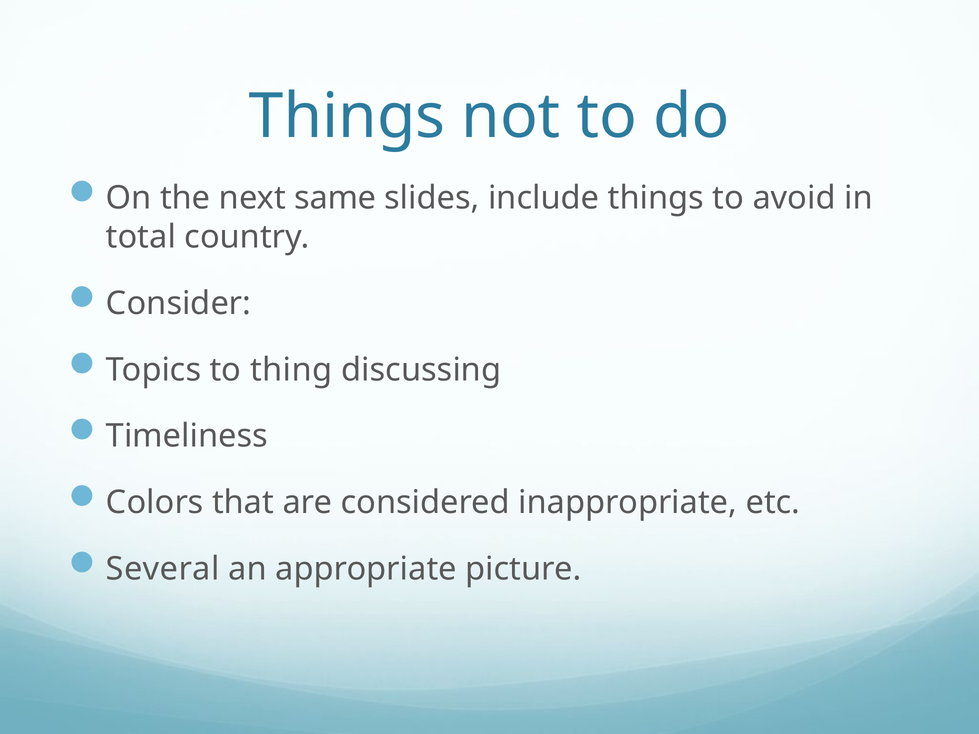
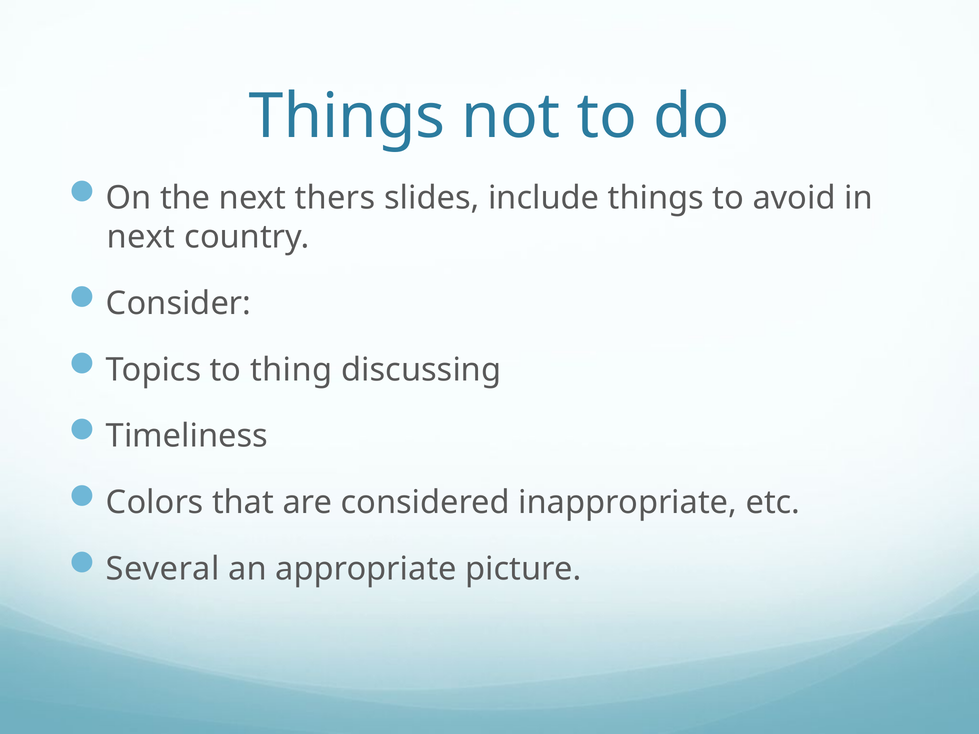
same: same -> thers (335, 198)
total: total -> next (141, 237)
